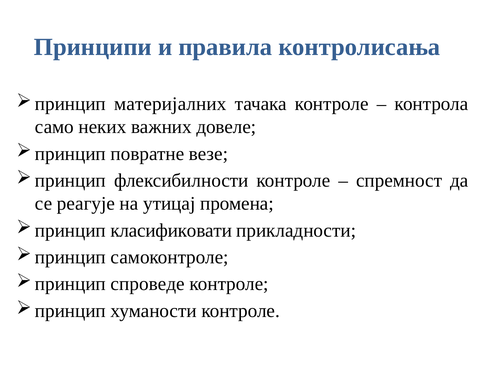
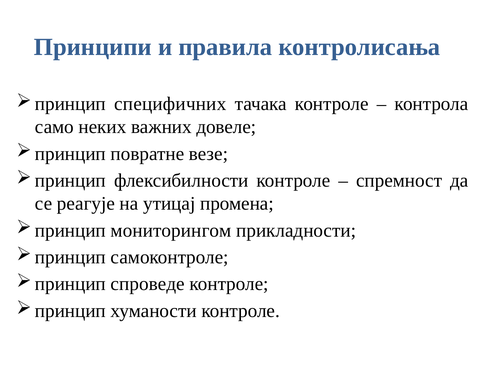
материјалних: материјалних -> специфичних (170, 104)
класификовати: класификовати -> мониторингом (171, 230)
